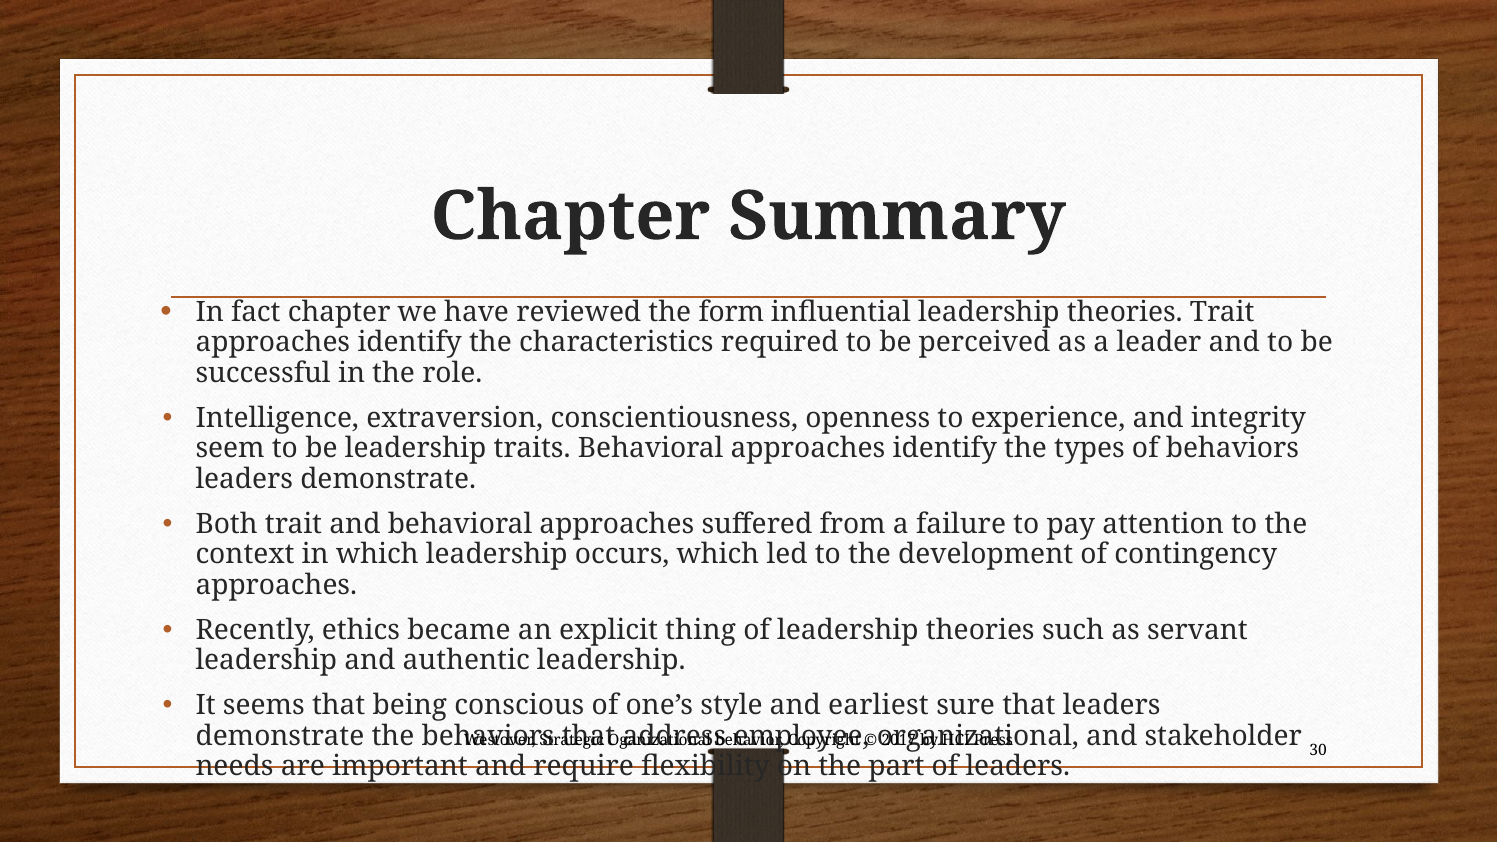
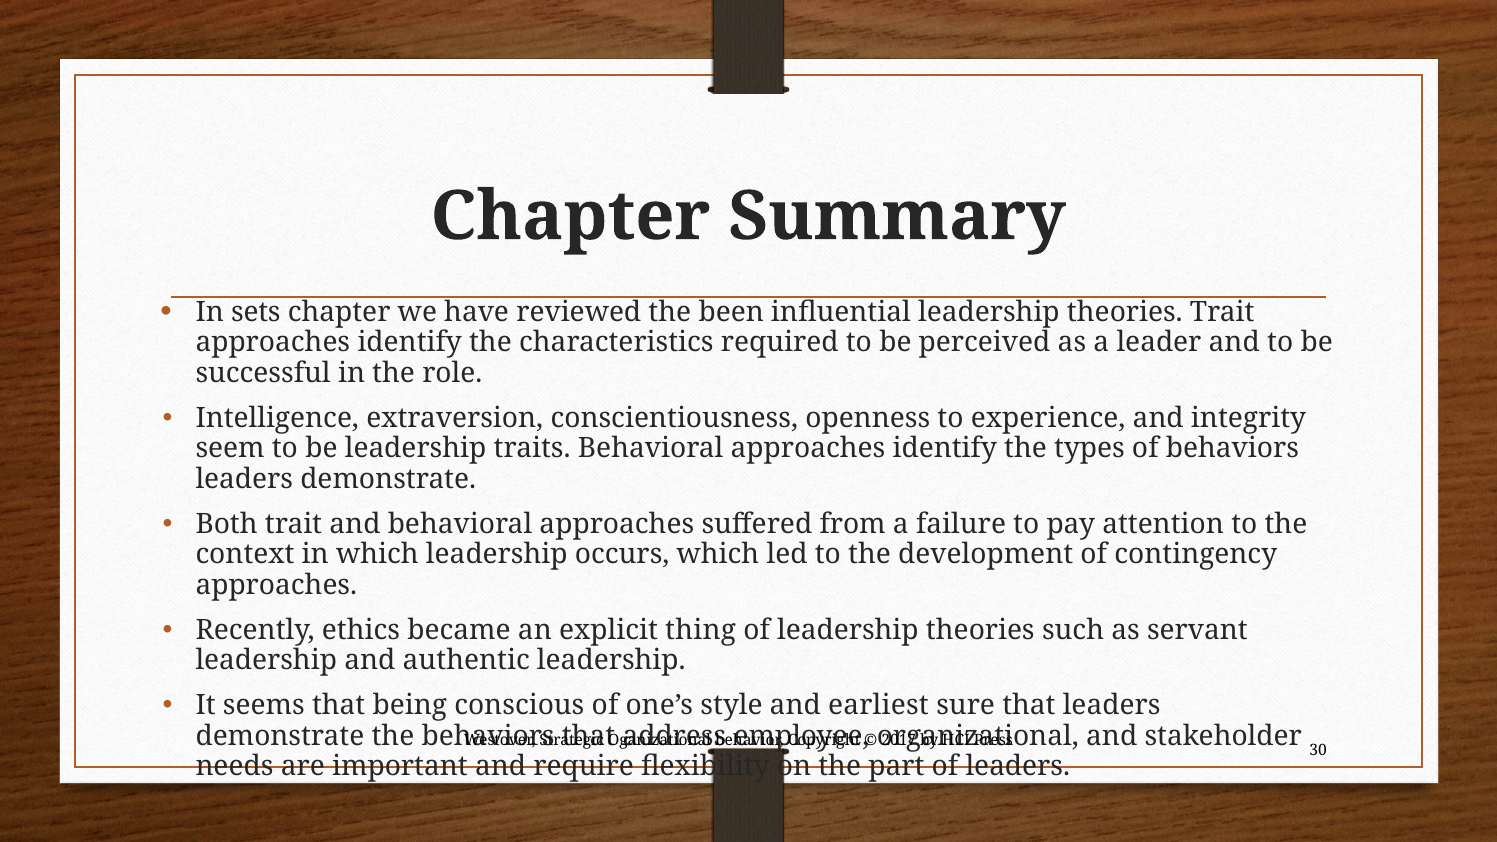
fact: fact -> sets (256, 312)
form: form -> been (731, 312)
